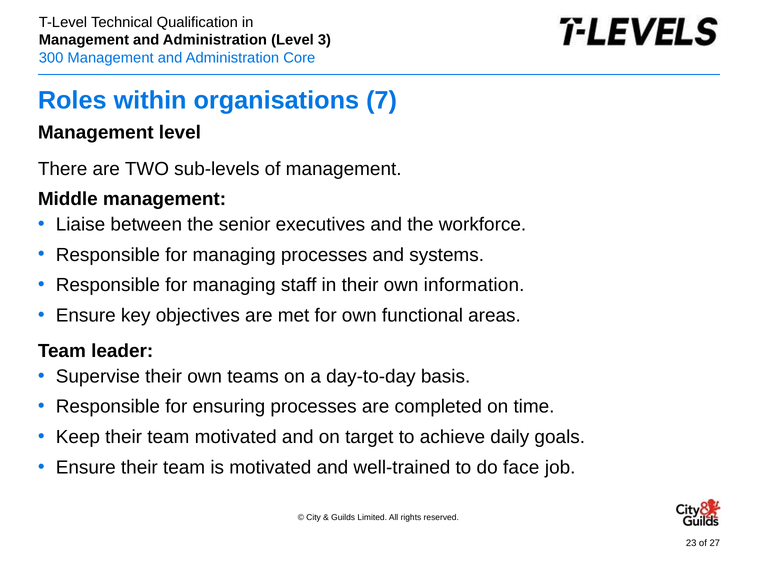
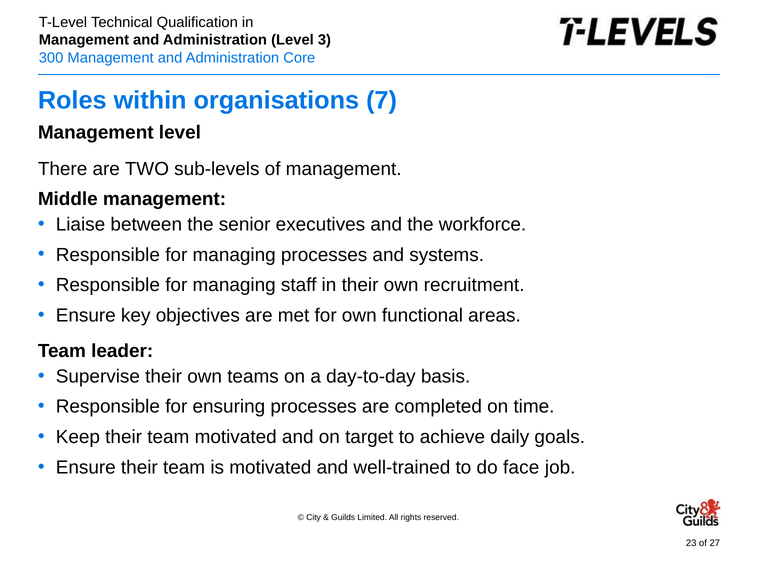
information: information -> recruitment (474, 285)
